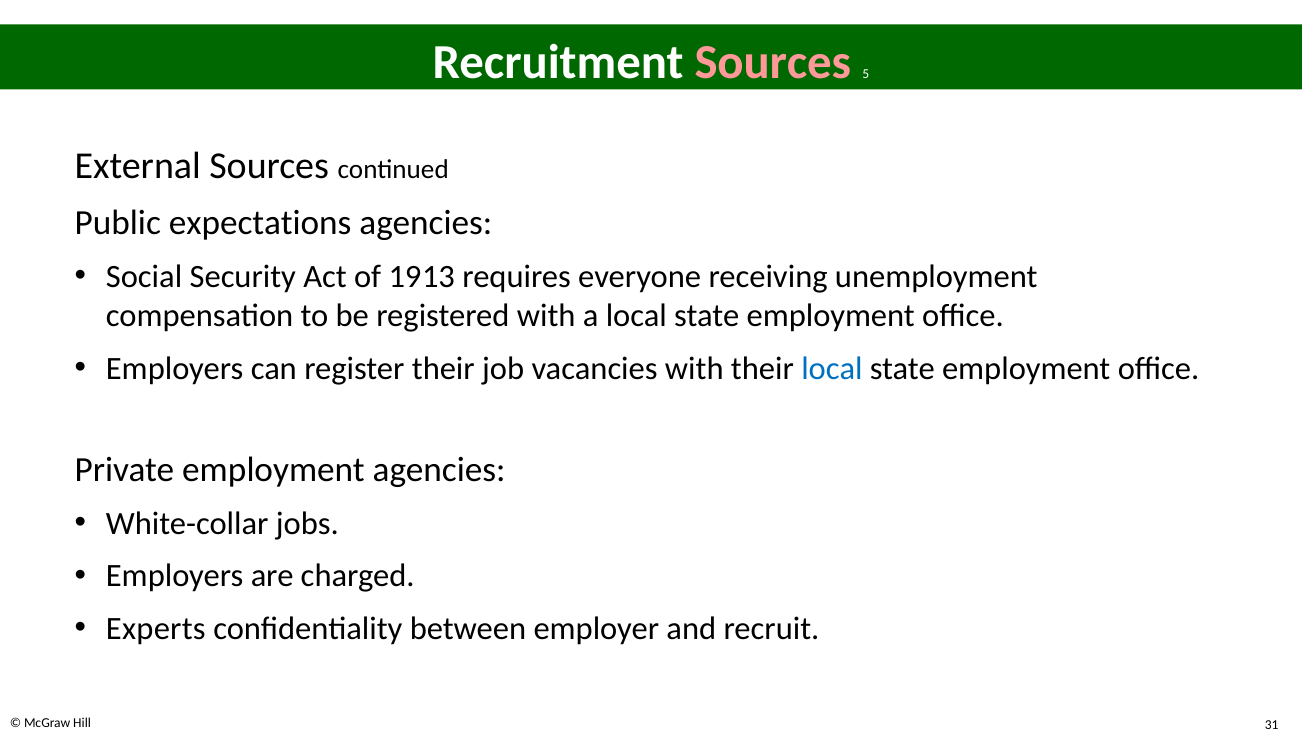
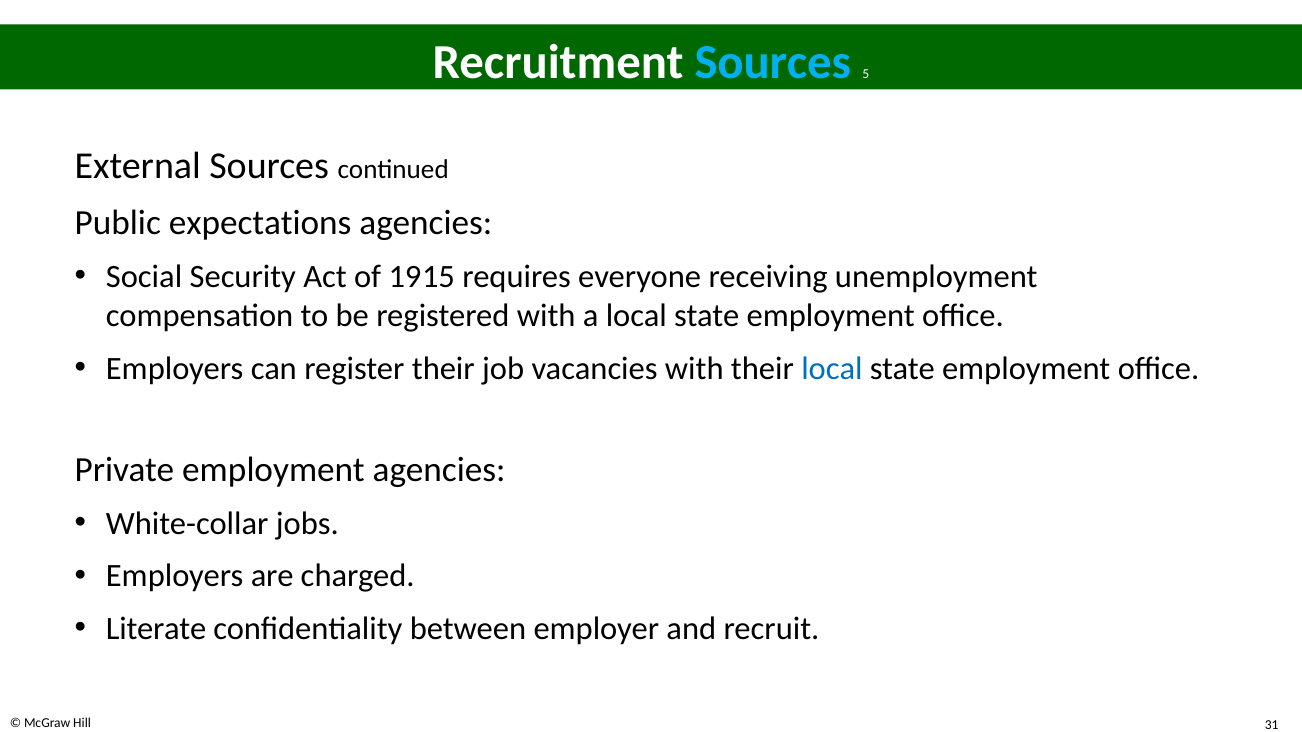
Sources colour: pink -> light blue (773, 62)
13: 13 -> 15 (438, 277)
Experts: Experts -> Literate (156, 629)
